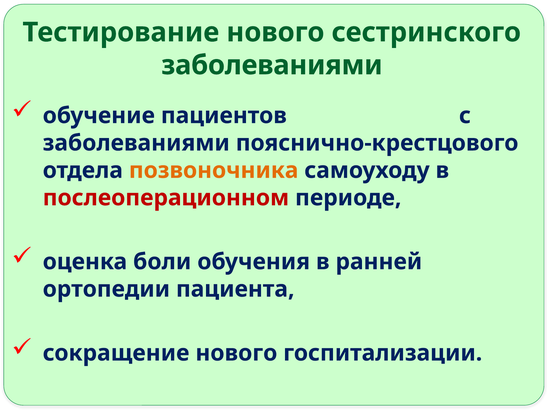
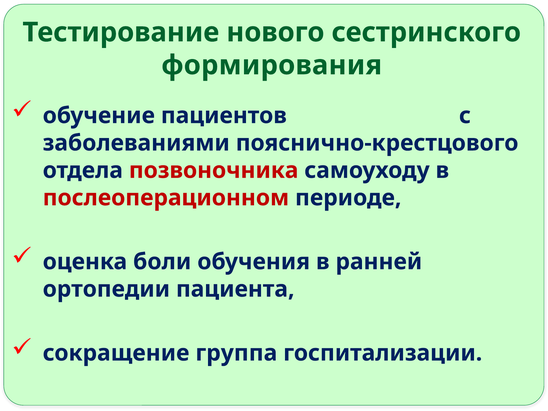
заболеваниями: заболеваниями -> формирования (272, 65)
позвоночника colour: orange -> red (214, 170)
сокращение нового: нового -> группа (236, 353)
